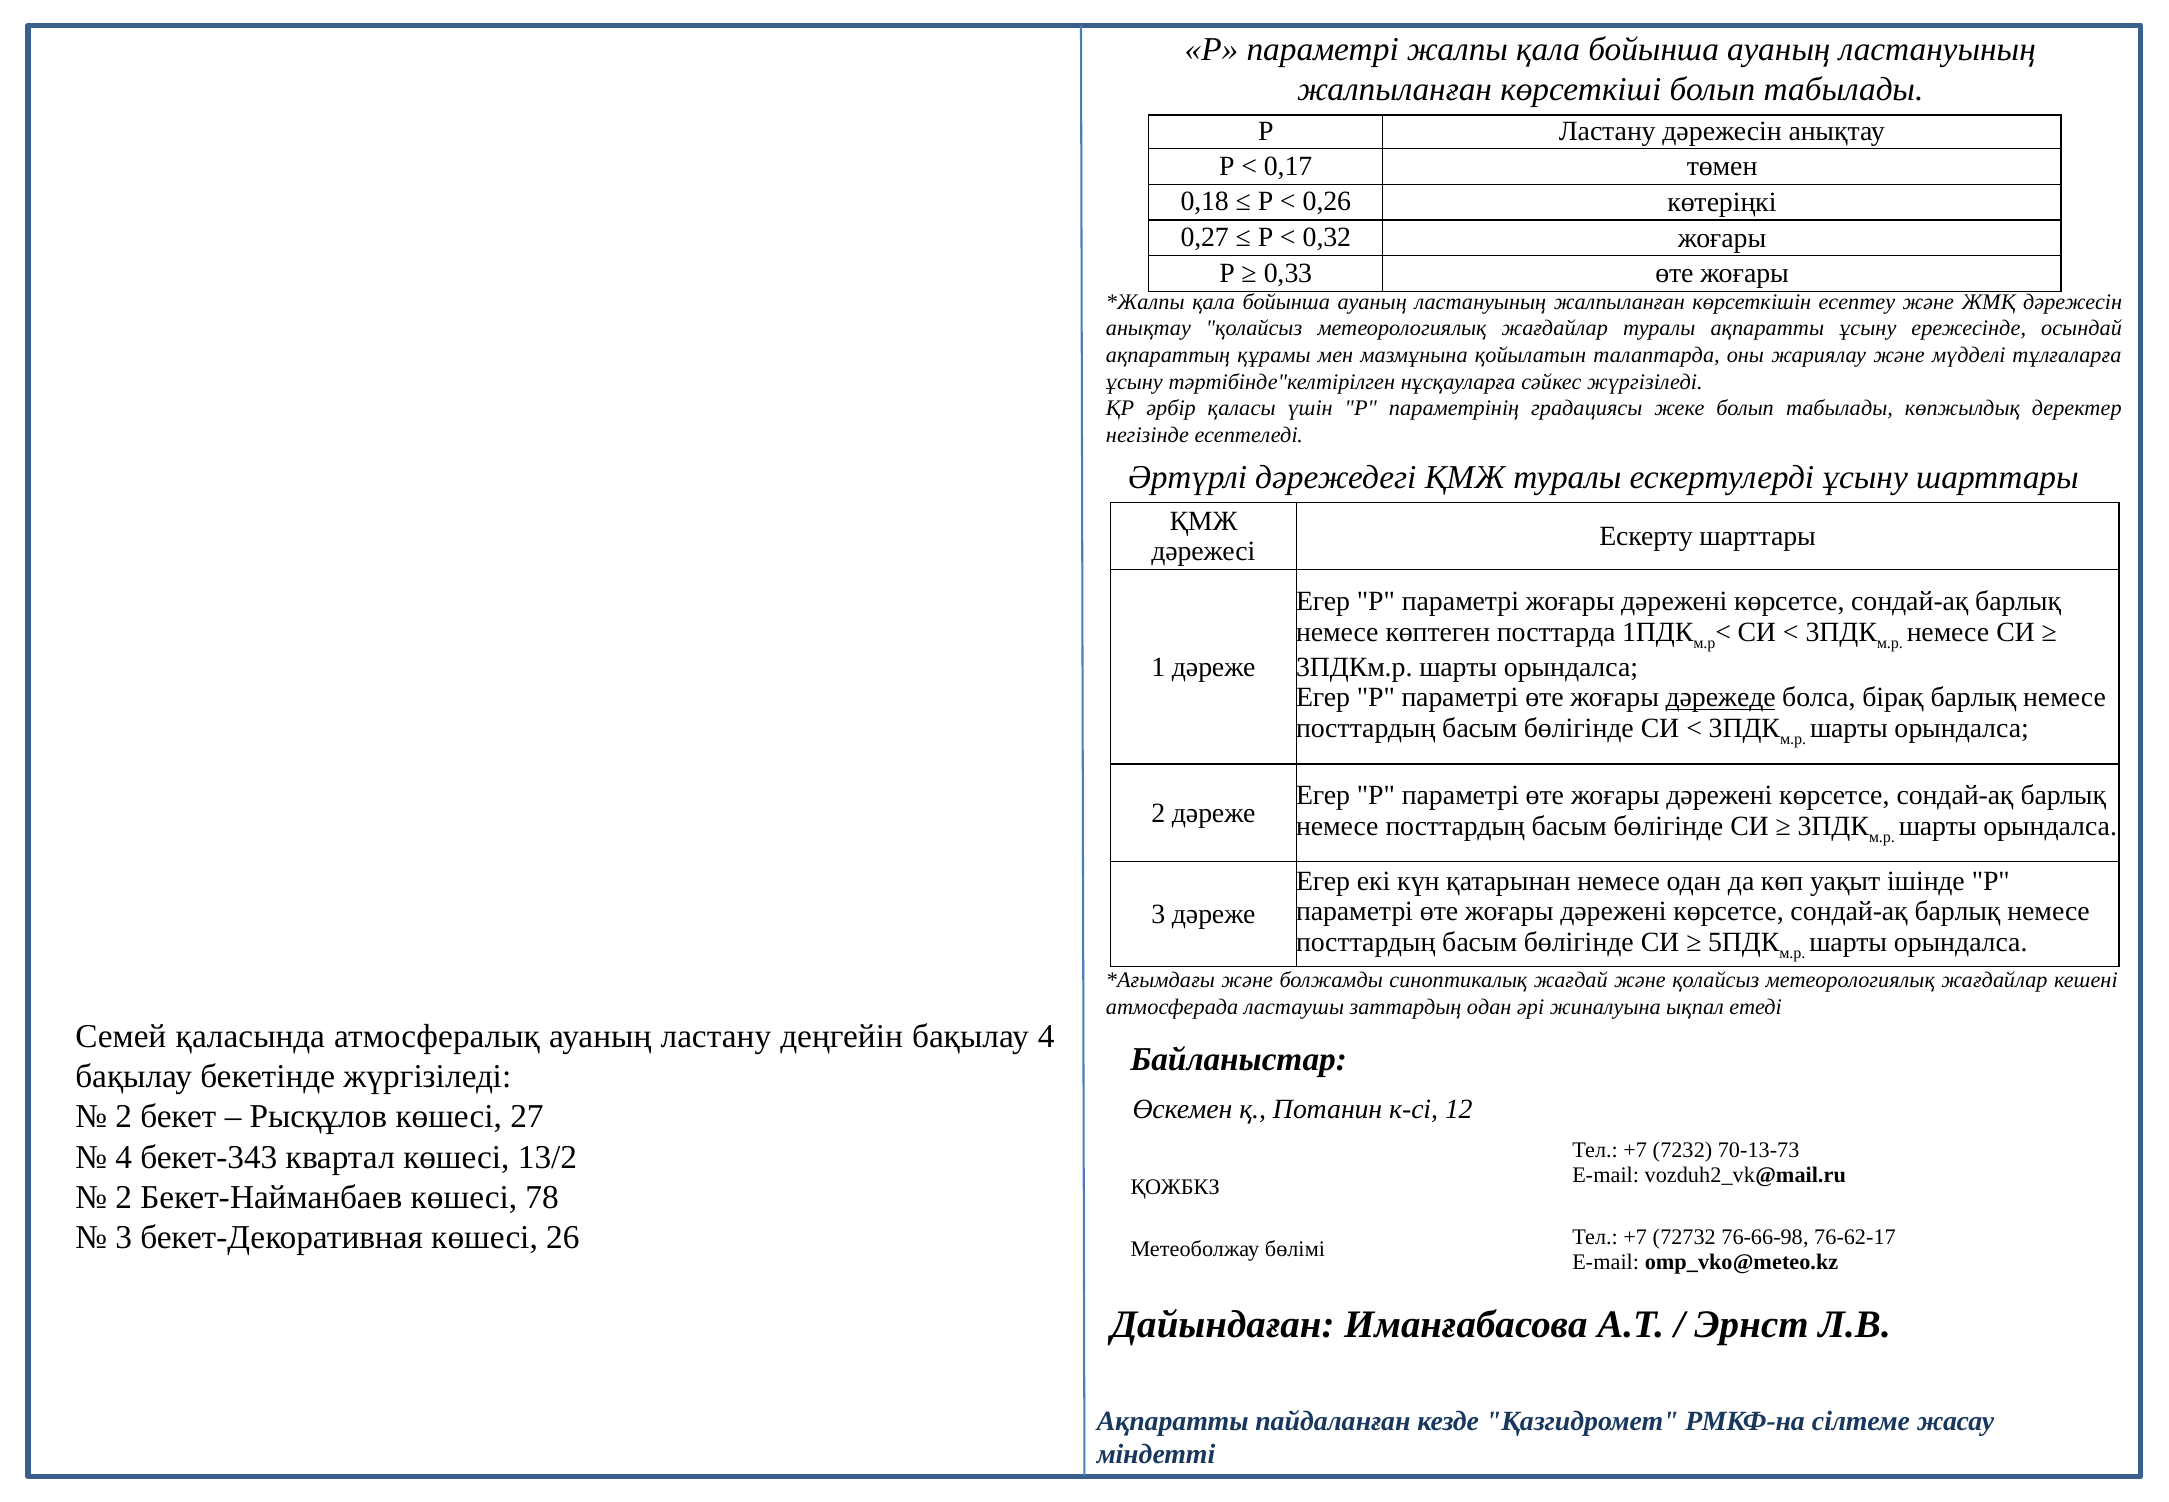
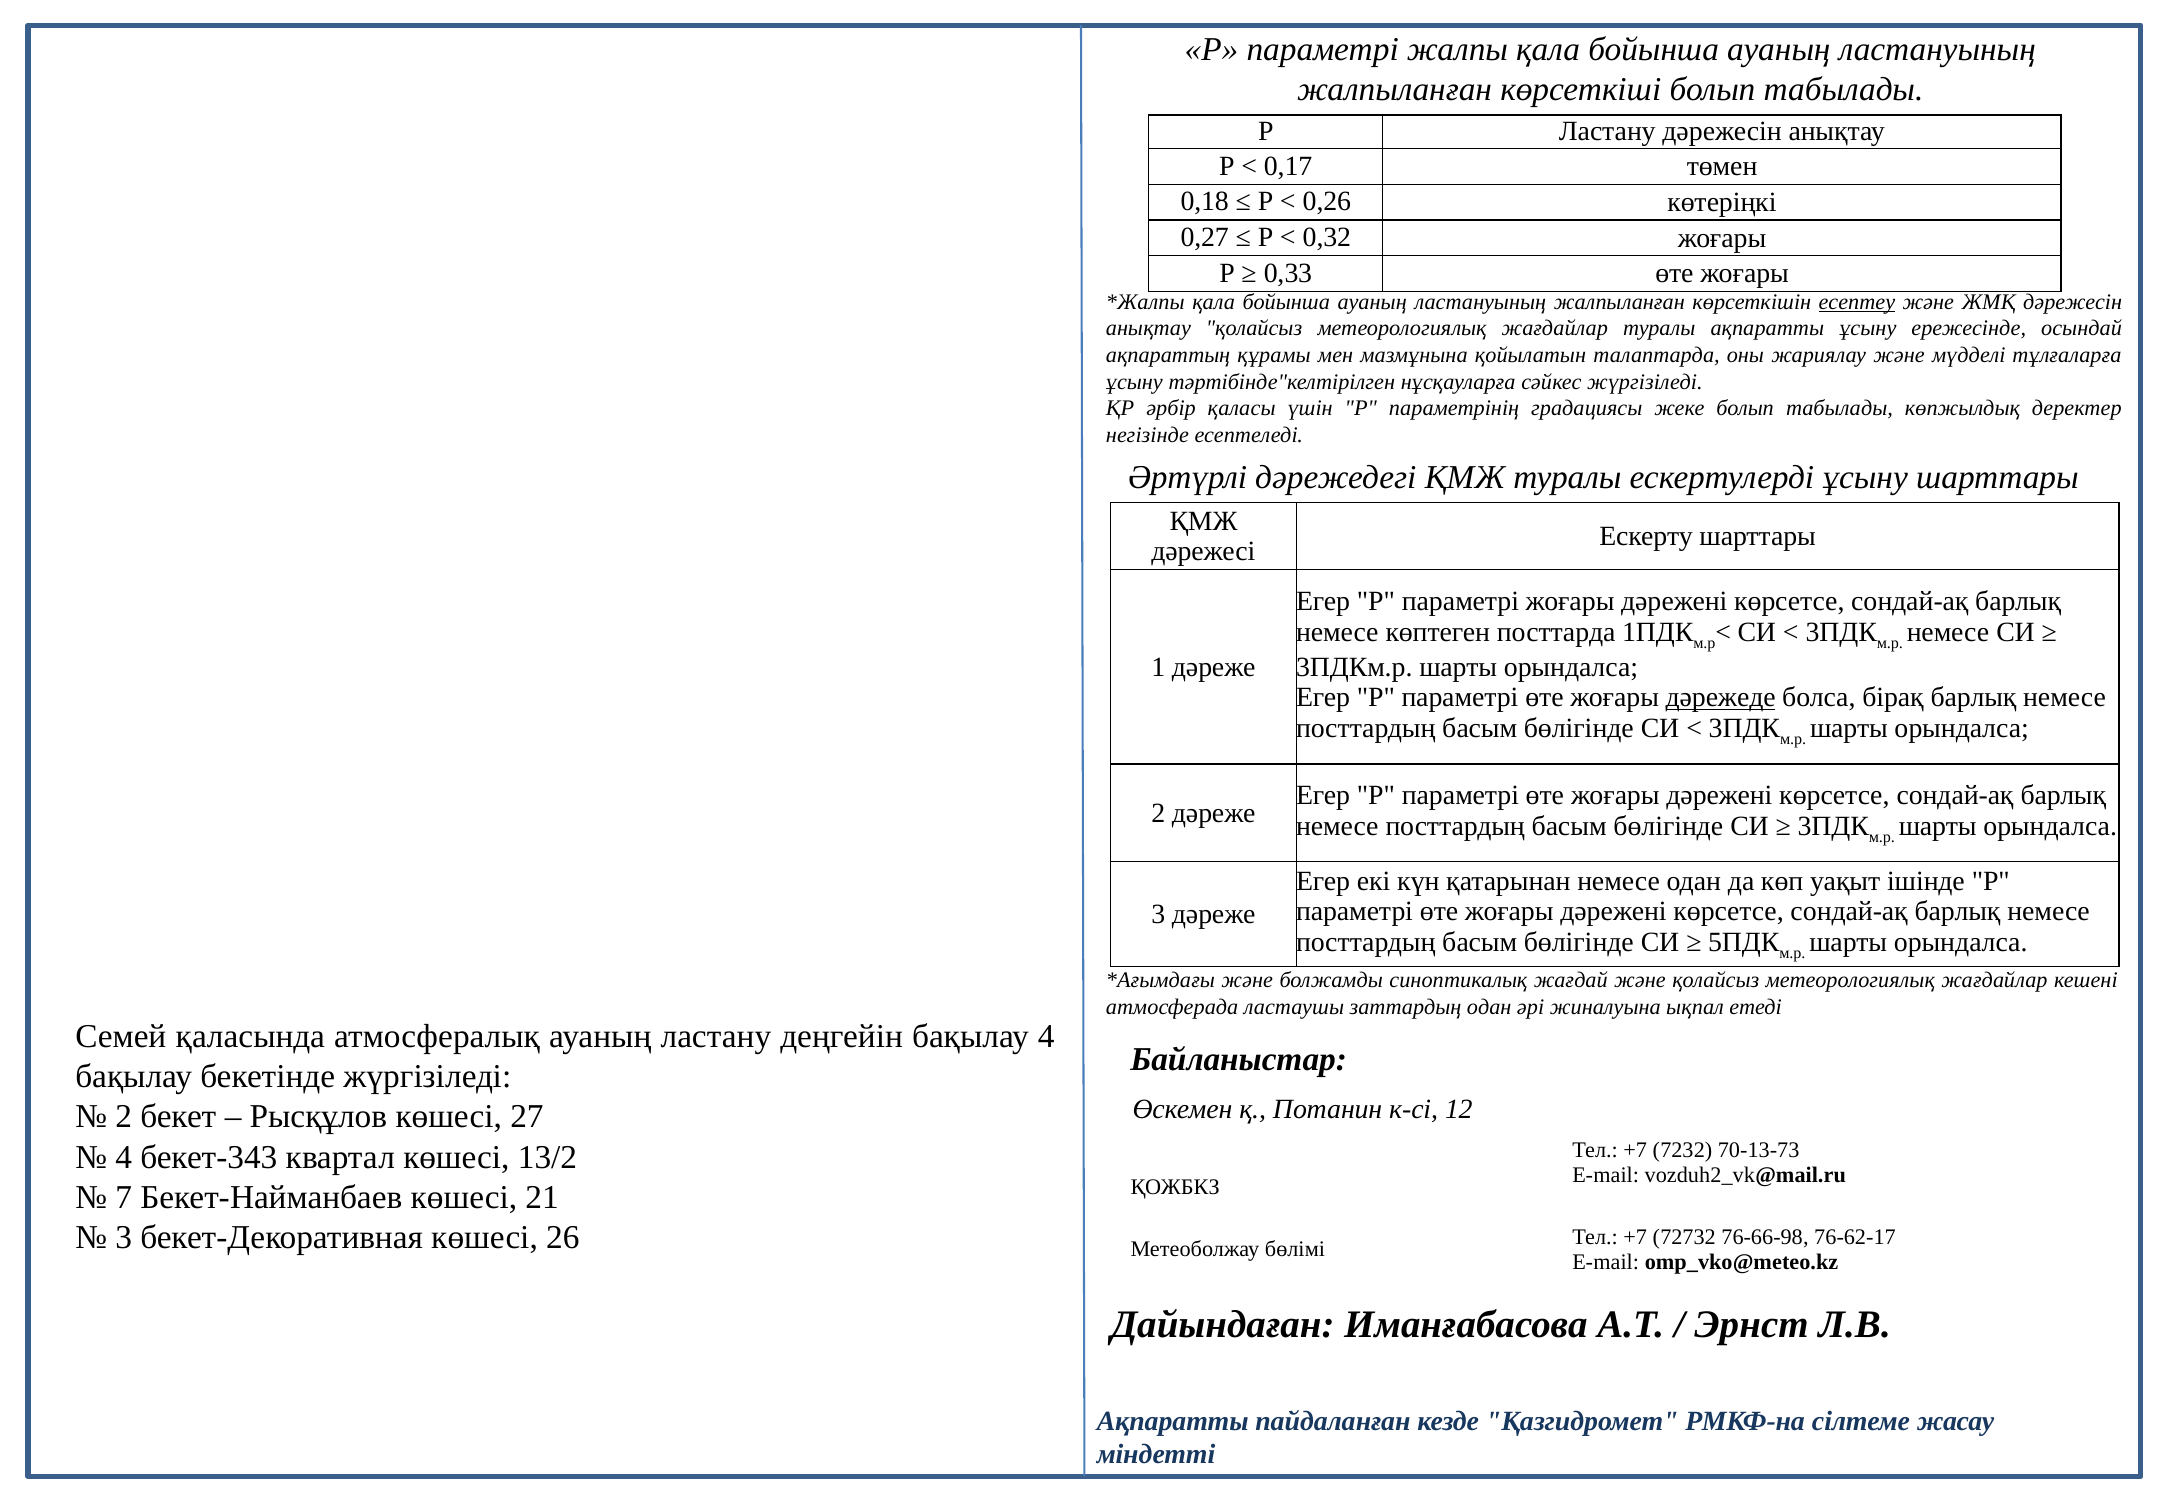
есептеу underline: none -> present (1857, 302)
2: 2 -> 7 (124, 1197)
78: 78 -> 21 (542, 1197)
